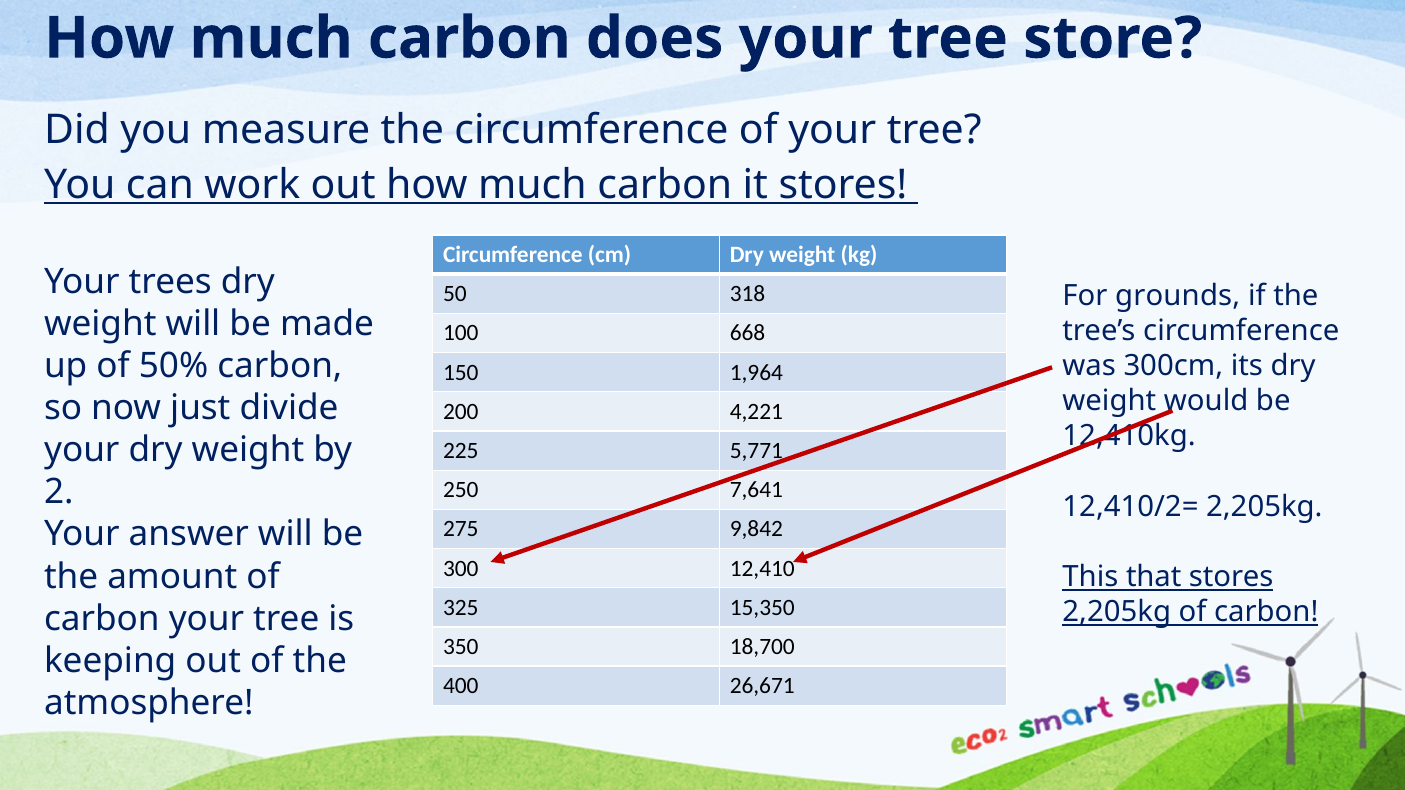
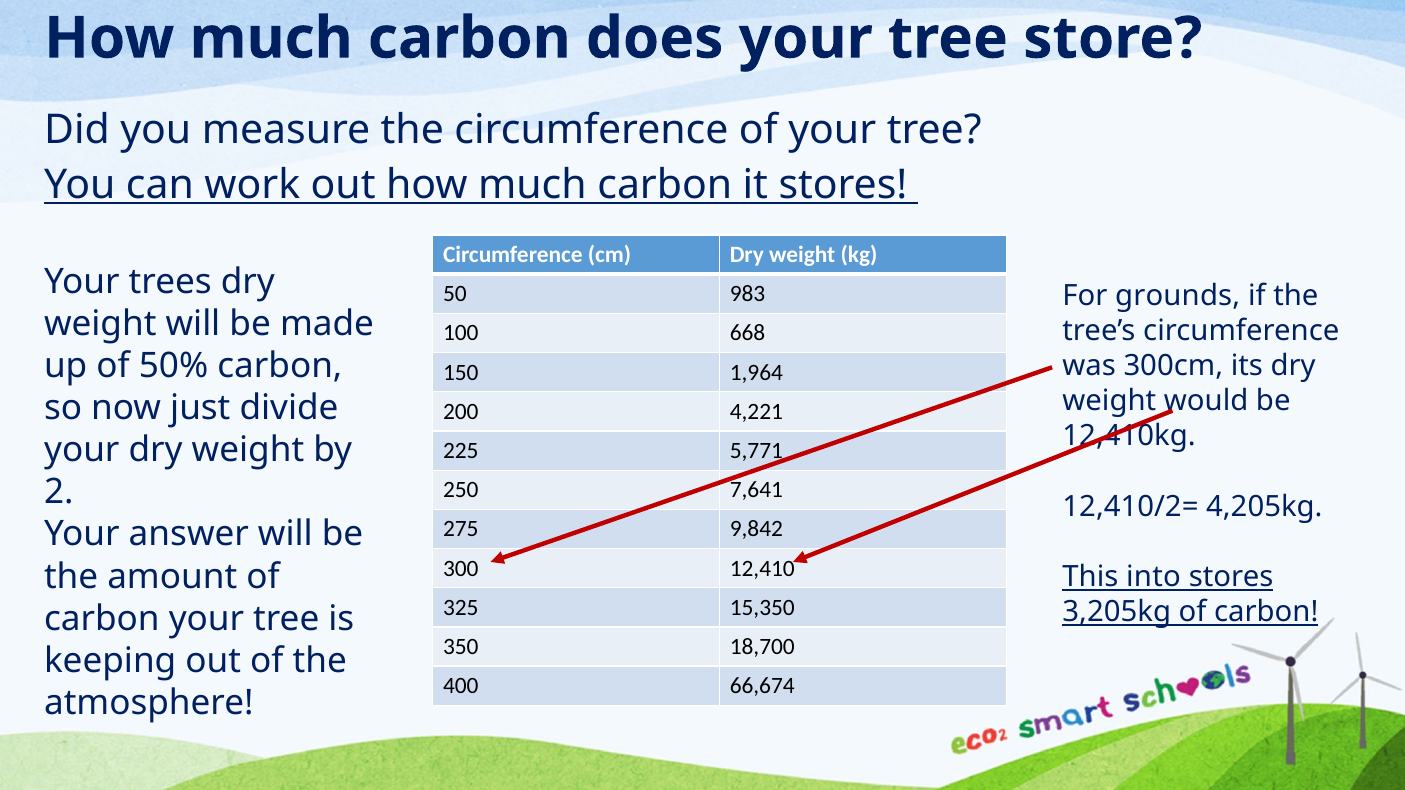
318: 318 -> 983 (748, 294)
2,205kg: 2,205kg -> 4,205kg (1264, 507)
that: that -> into (1153, 577)
2,205kg: 2,205kg -> 3,205kg (1117, 612)
26,671: 26,671 -> 66,674 (762, 686)
